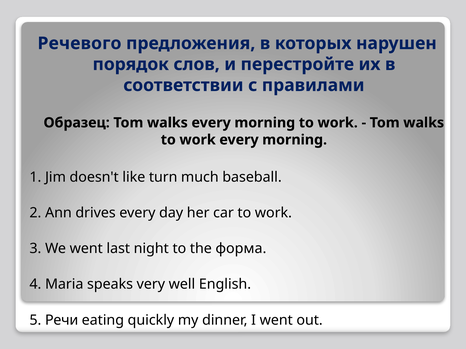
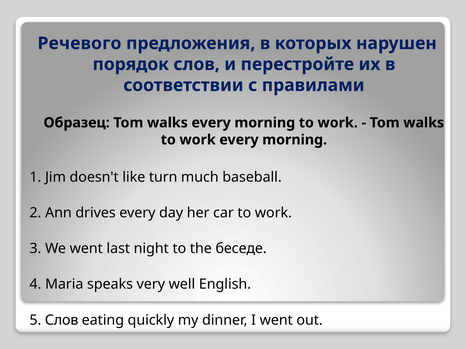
форма: форма -> беседе (241, 249)
5 Речи: Речи -> Слов (62, 320)
